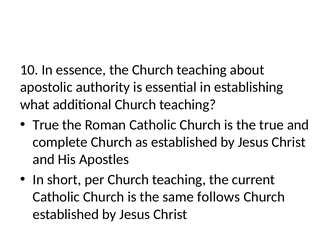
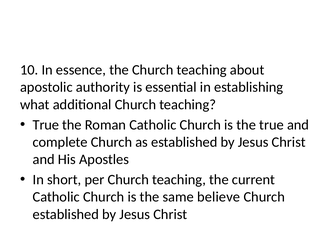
follows: follows -> believe (219, 197)
